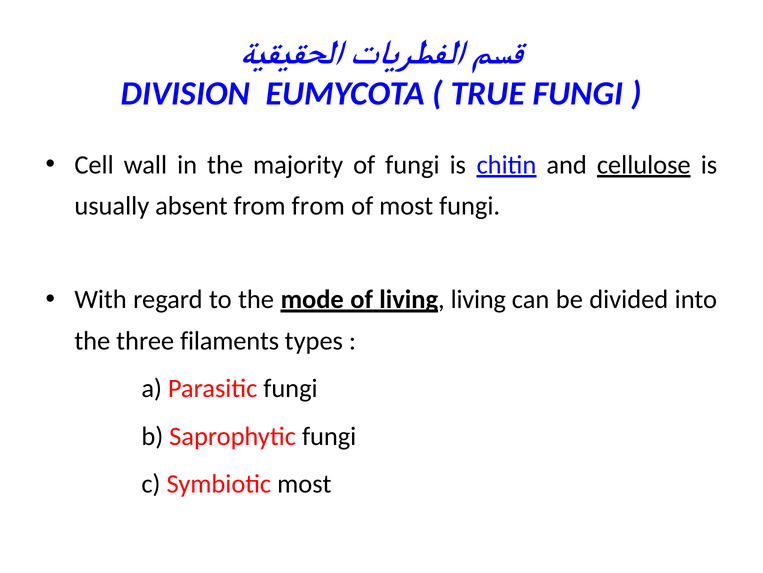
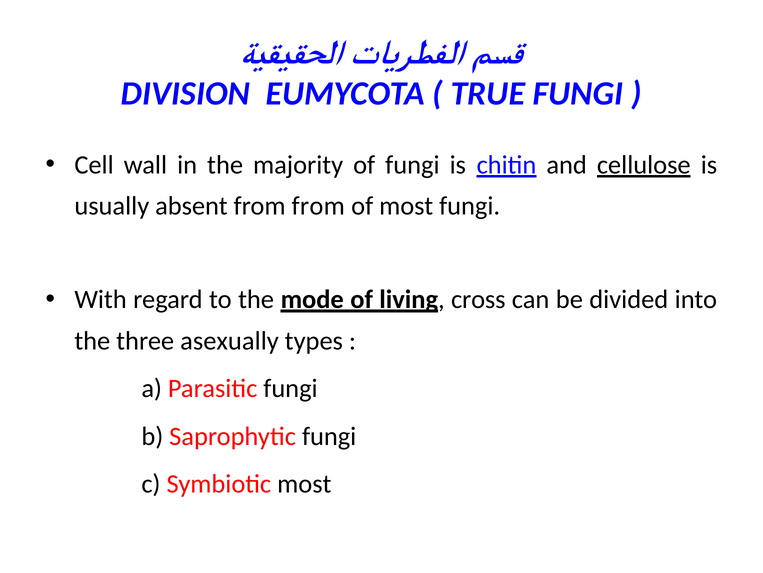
living living: living -> cross (478, 299)
filaments: filaments -> asexually (230, 340)
